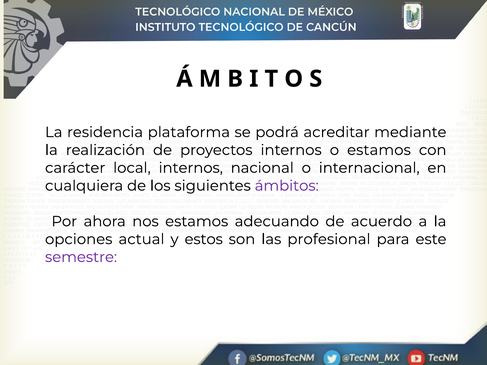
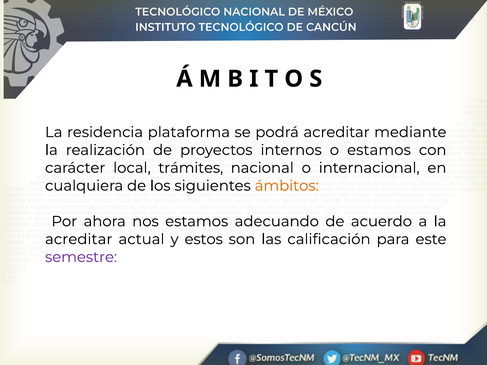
local internos: internos -> trámites (191, 168)
ámbitos colour: purple -> orange (287, 186)
opciones: opciones -> acreditar (79, 239)
profesional: profesional -> calificación (329, 239)
